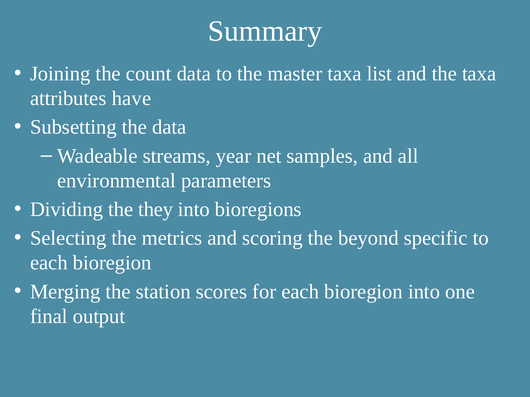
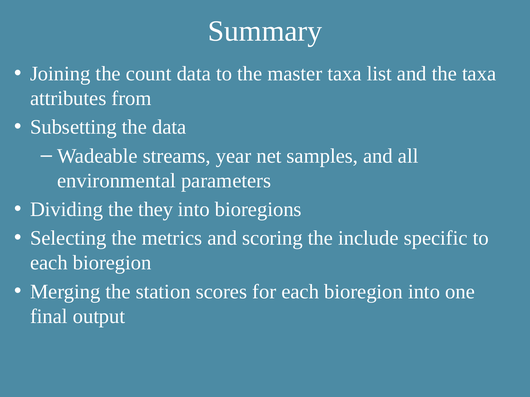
have: have -> from (132, 99)
beyond: beyond -> include (368, 238)
